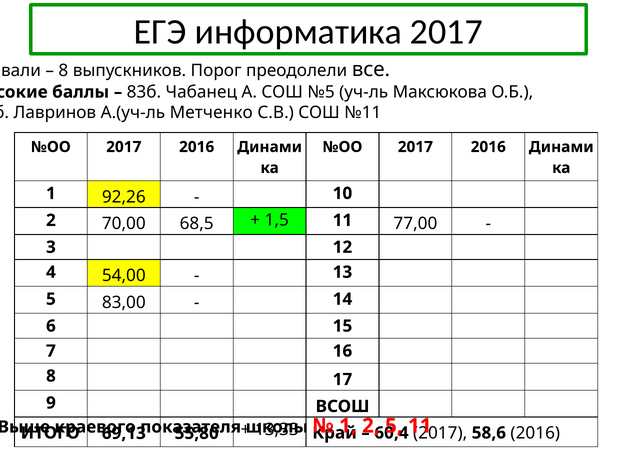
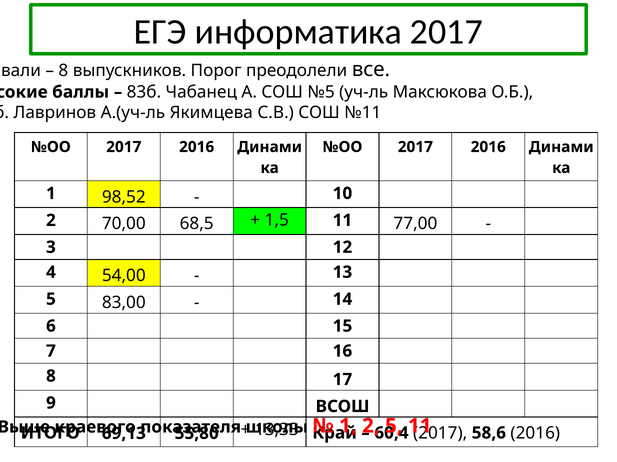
Метченко: Метченко -> Якимцева (211, 113)
92,26: 92,26 -> 98,52 (124, 197)
